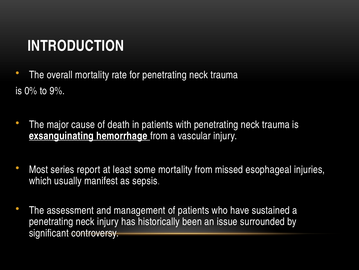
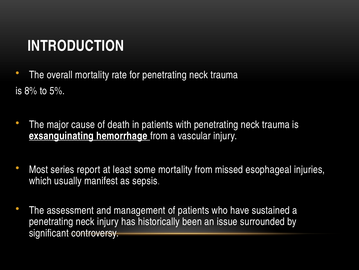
0%: 0% -> 8% (31, 91)
9%: 9% -> 5% (57, 91)
